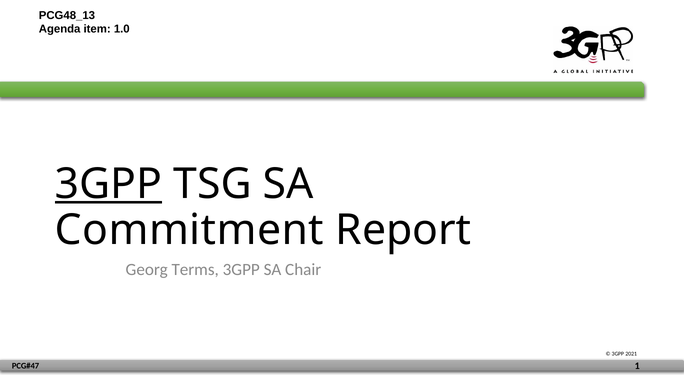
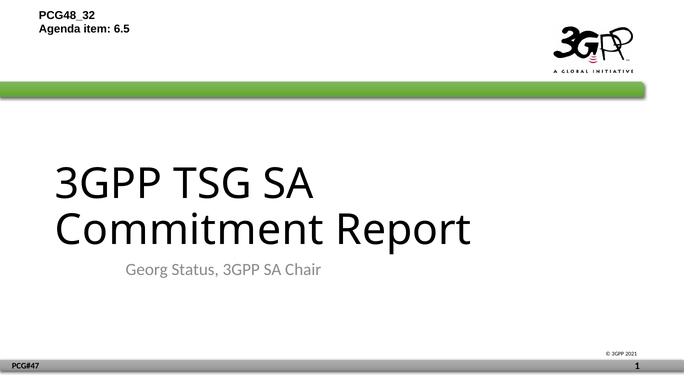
PCG48_13: PCG48_13 -> PCG48_32 (67, 15)
1.0: 1.0 -> 6.5 (122, 29)
3GPP underline: present -> none (109, 184)
Terms: Terms -> Status (195, 269)
